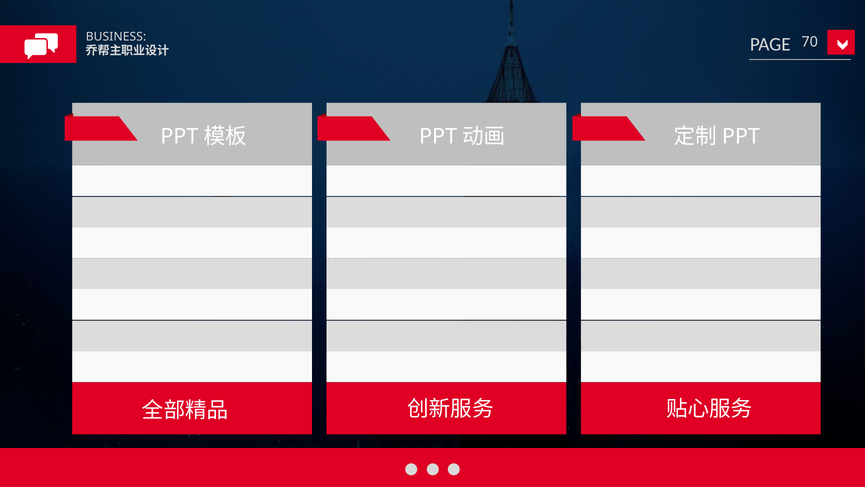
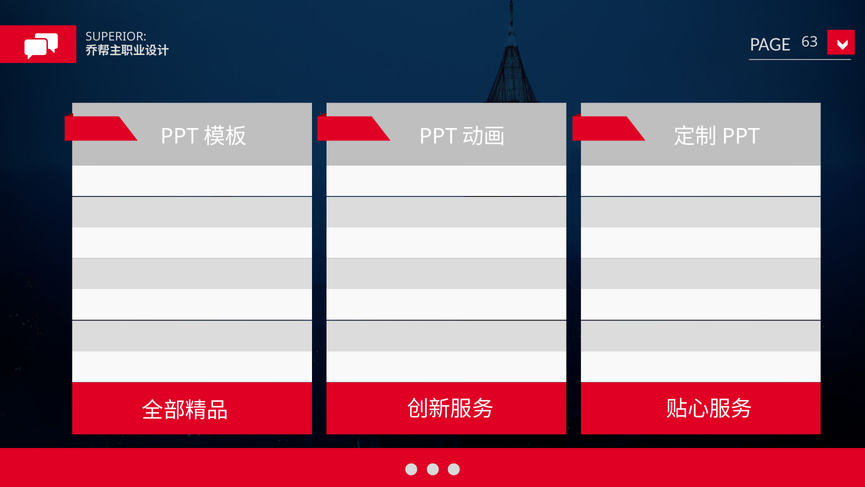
BUSINESS: BUSINESS -> SUPERIOR (116, 37)
70: 70 -> 63 (810, 42)
